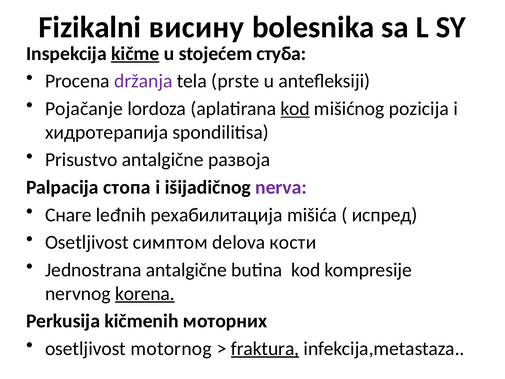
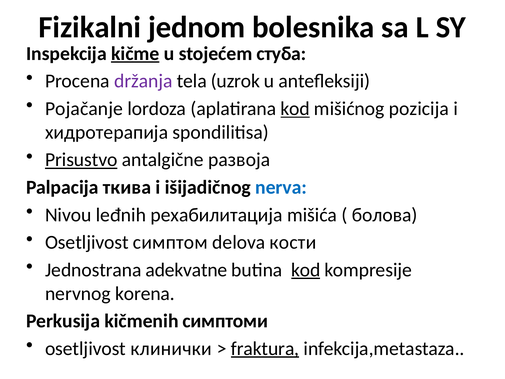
висину: висину -> jednom (197, 27)
prste: prste -> uzrok (235, 81)
Prisustvo underline: none -> present (81, 160)
стопа: стопа -> ткива (127, 187)
nerva colour: purple -> blue (281, 187)
Снаге: Снаге -> Nivou (68, 215)
испред: испред -> болова (385, 215)
Jednostrana antalgične: antalgične -> adekvatne (186, 270)
kod underline: none -> present (306, 270)
korena underline: present -> none (145, 293)
моторних: моторних -> симптоми (225, 321)
motornog: motornog -> клинички (171, 348)
